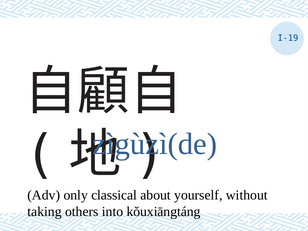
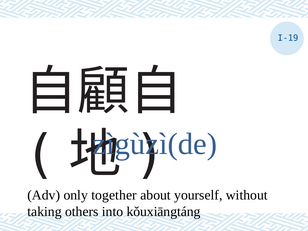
classical: classical -> together (114, 195)
